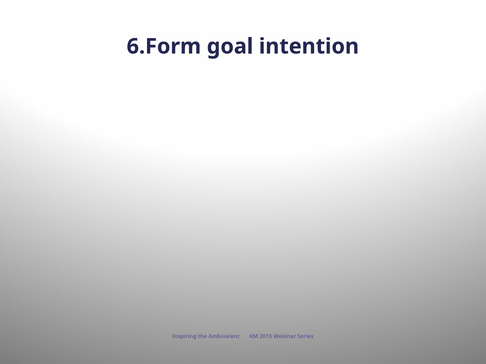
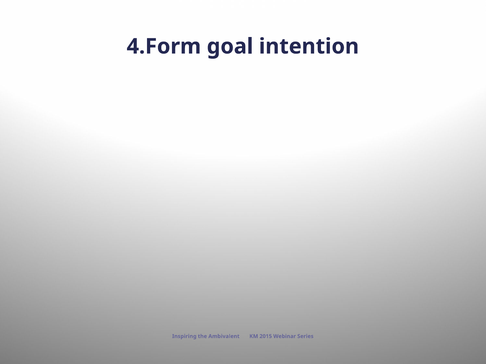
6.Form: 6.Form -> 4.Form (164, 46)
